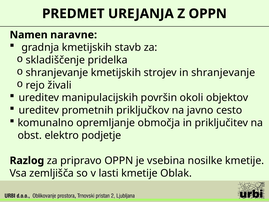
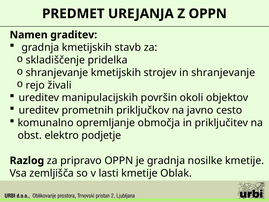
naravne: naravne -> graditev (74, 35)
je vsebina: vsebina -> gradnja (166, 160)
